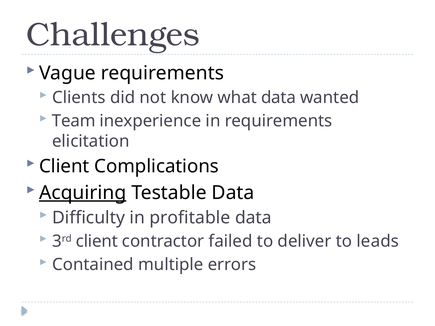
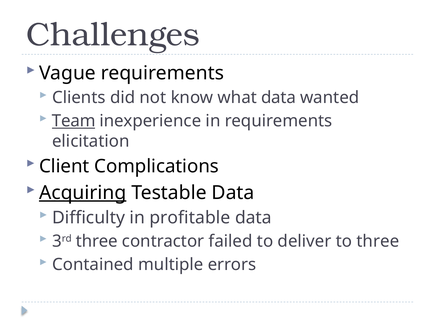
Team underline: none -> present (74, 121)
3rd client: client -> three (97, 241)
to leads: leads -> three (378, 241)
